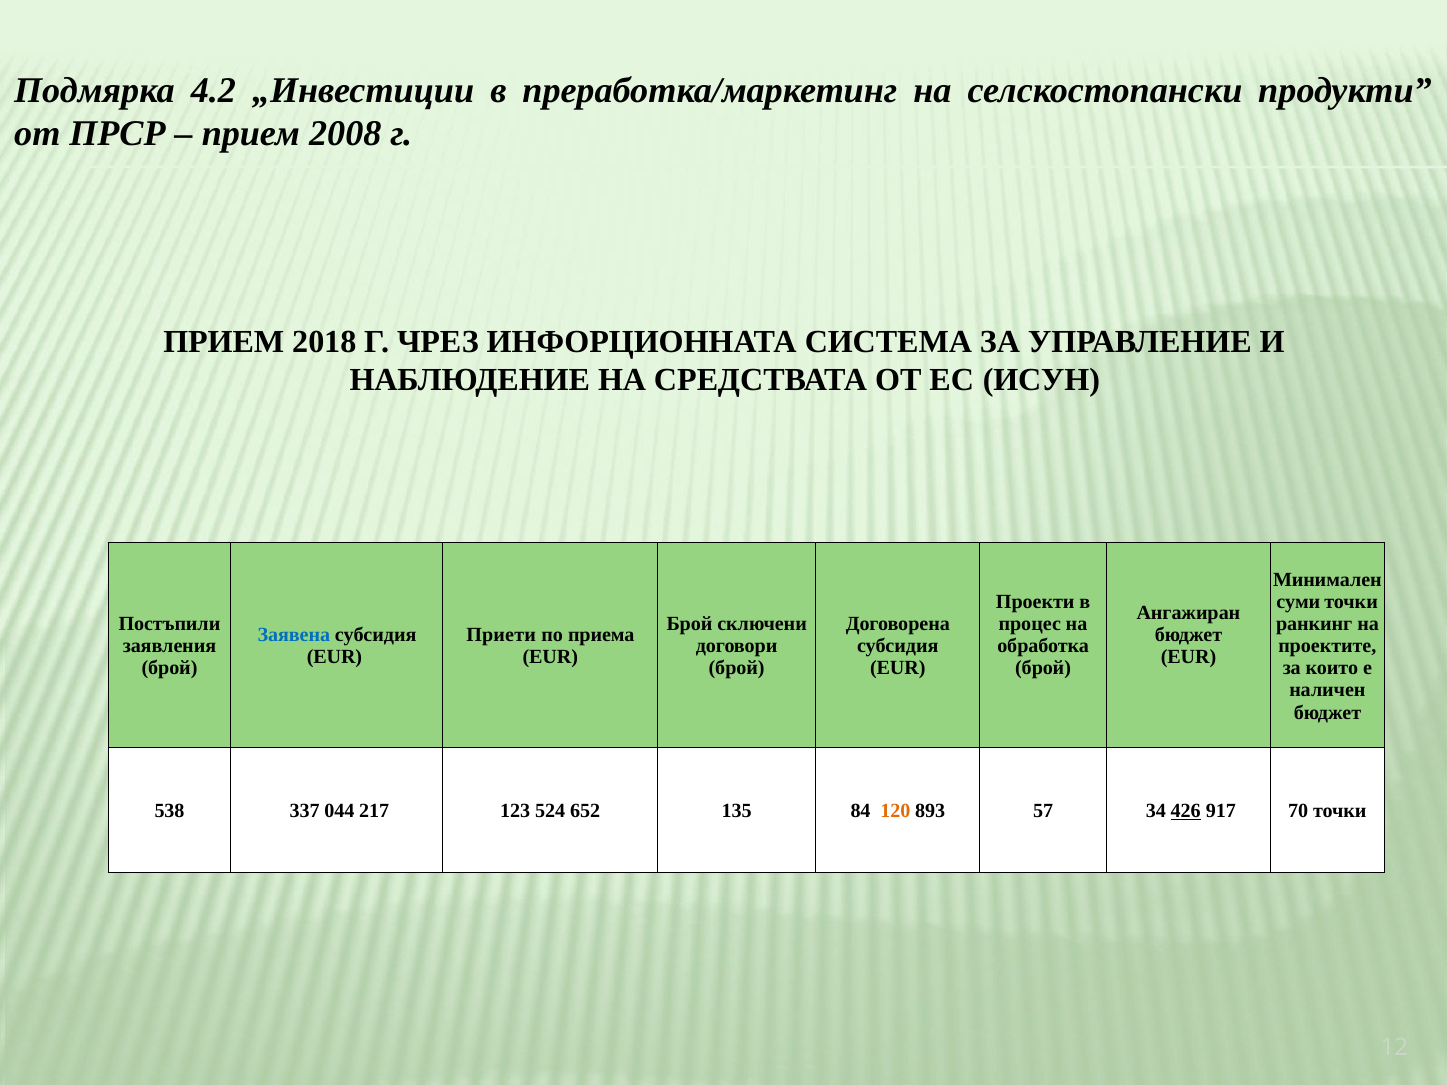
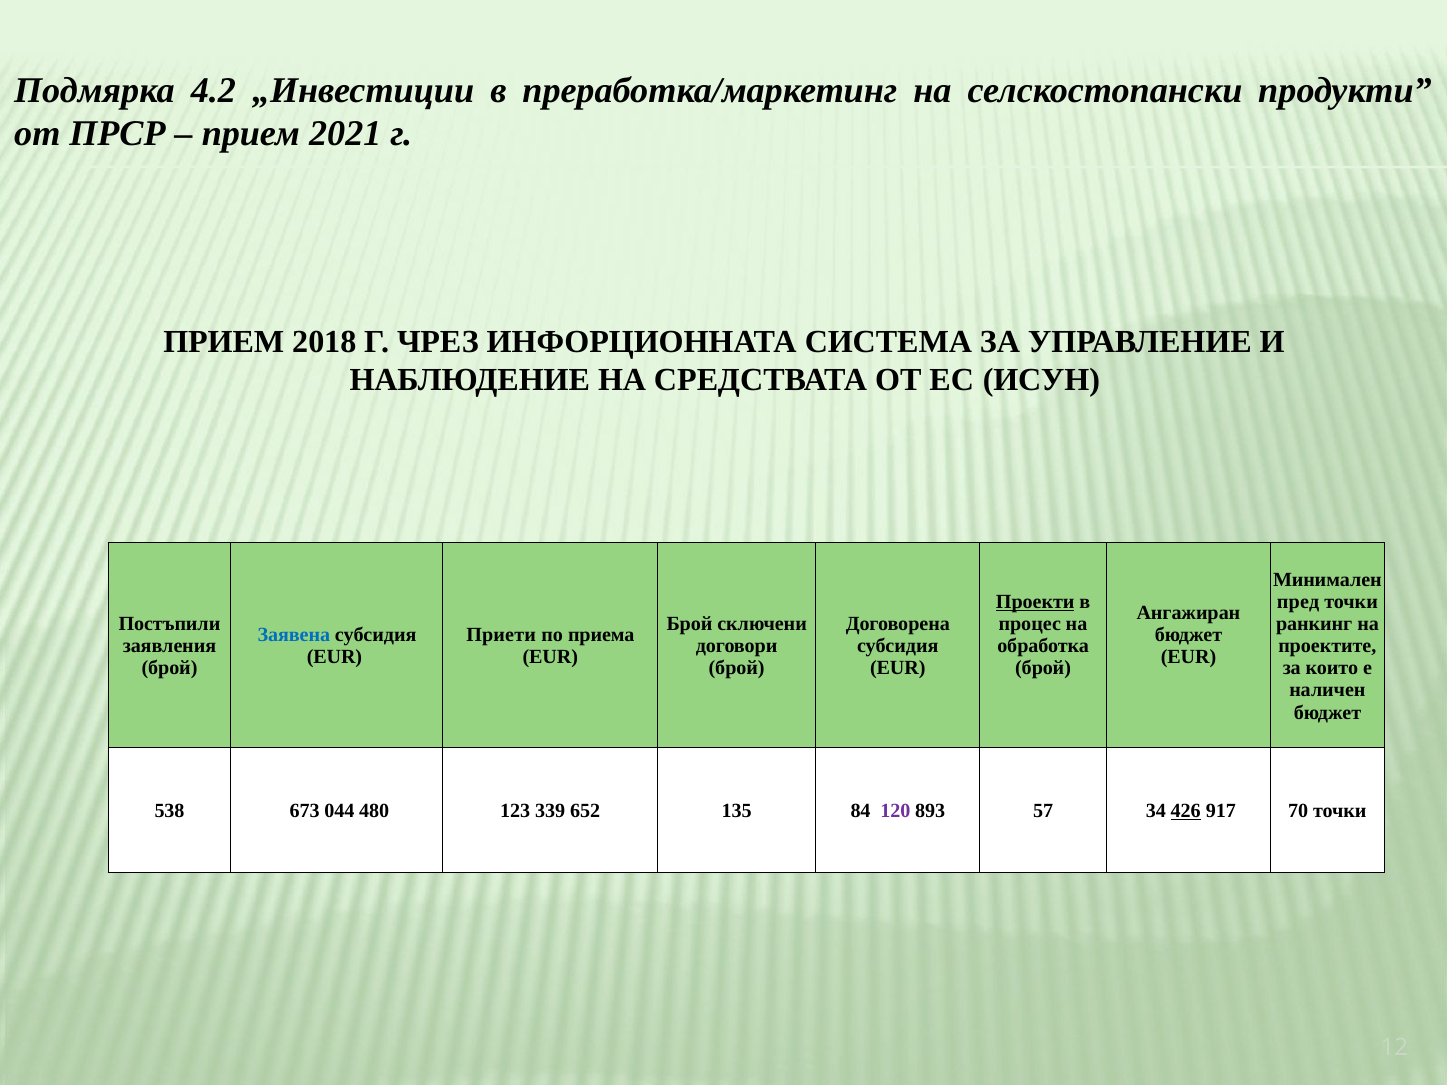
2008: 2008 -> 2021 (345, 134)
Проекти underline: none -> present (1035, 602)
суми: суми -> пред (1298, 602)
337: 337 -> 673 (305, 811)
217: 217 -> 480 (374, 811)
524: 524 -> 339 (550, 811)
120 colour: orange -> purple (895, 811)
